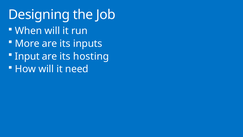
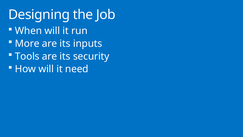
Input: Input -> Tools (27, 56)
hosting: hosting -> security (91, 56)
